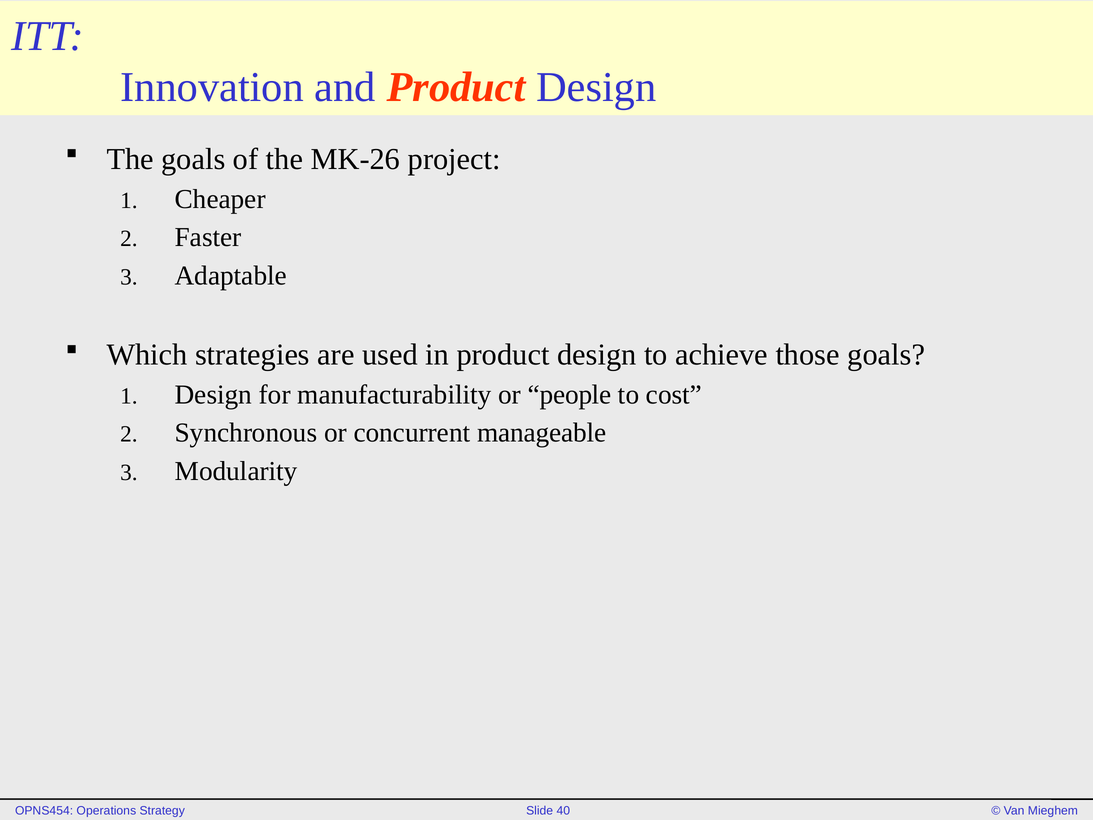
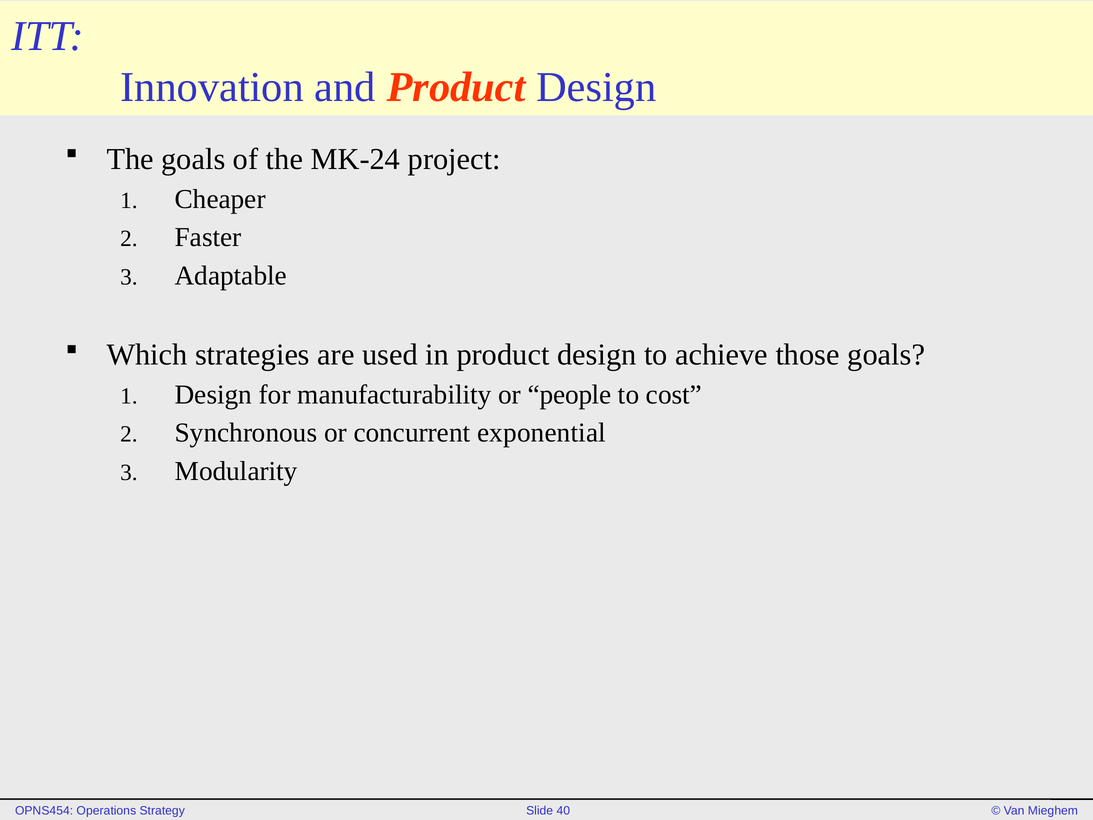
MK-26: MK-26 -> MK-24 (355, 159)
manageable: manageable -> exponential (542, 433)
